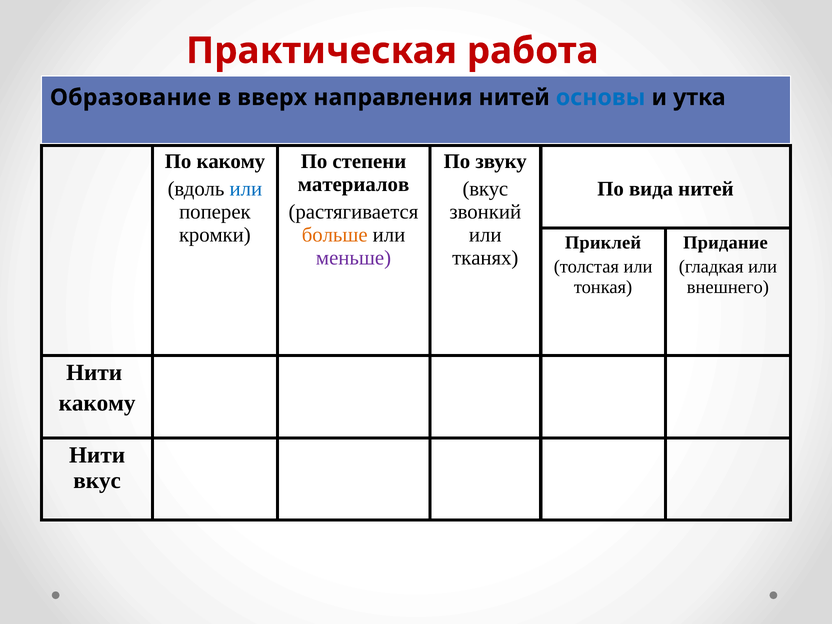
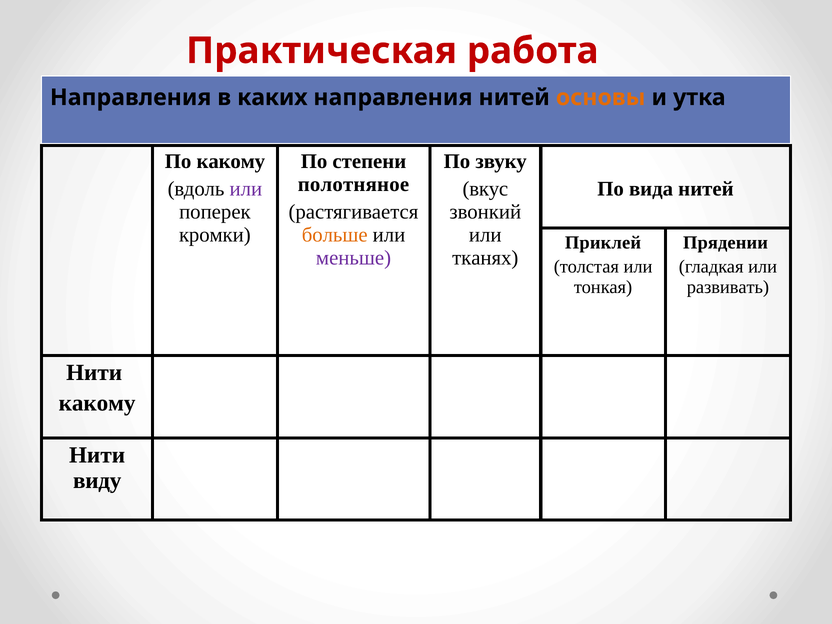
Образование: Образование -> Направления (131, 97)
вверх: вверх -> каких (272, 97)
основы colour: blue -> orange (601, 97)
материалов: материалов -> полотняное (353, 184)
или colour: blue -> purple (246, 189)
Придание: Придание -> Прядении (725, 242)
внешнего: внешнего -> развивать (728, 287)
вкус: вкус -> виду (97, 481)
